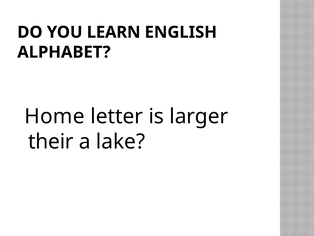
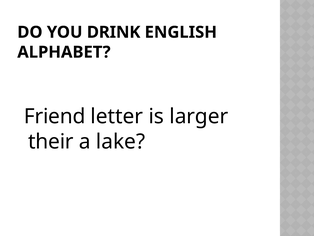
LEARN: LEARN -> DRINK (114, 32)
Home: Home -> Friend (55, 116)
